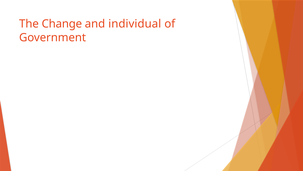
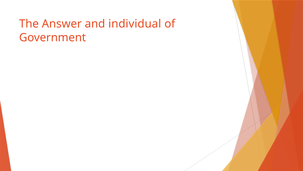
Change: Change -> Answer (62, 24)
